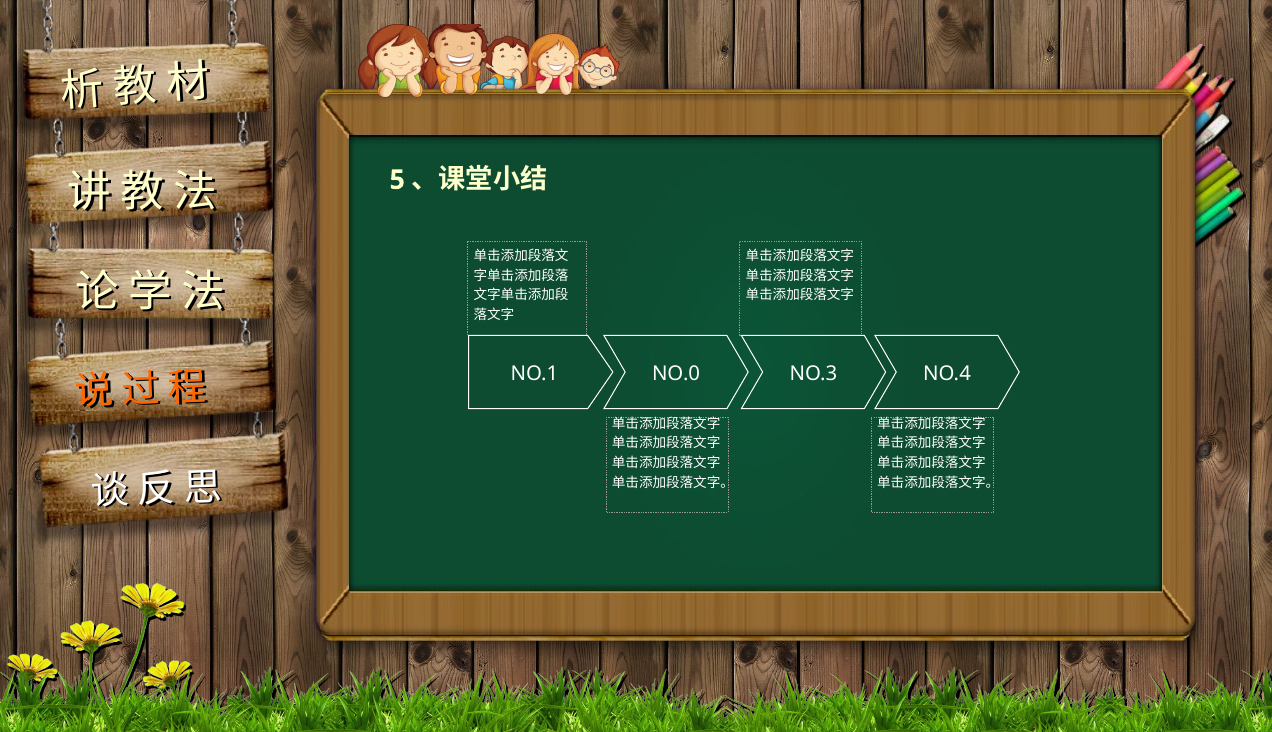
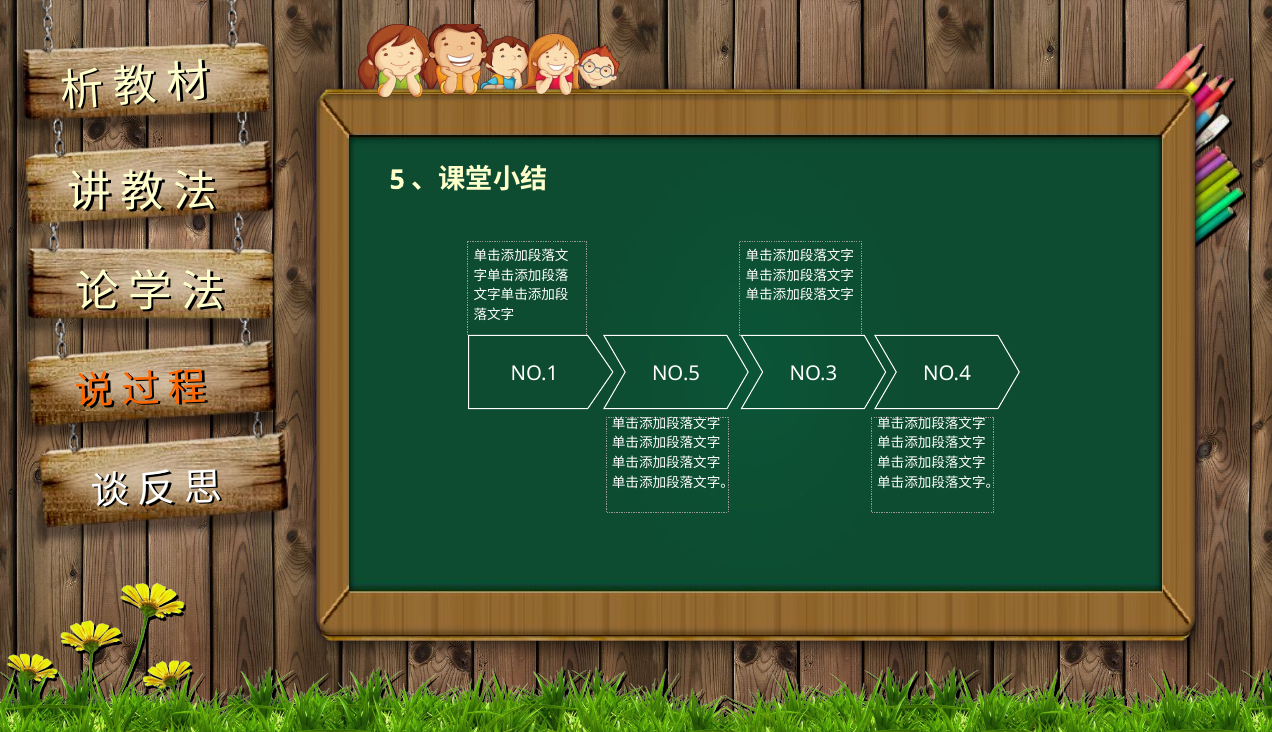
NO.0: NO.0 -> NO.5 (676, 374)
